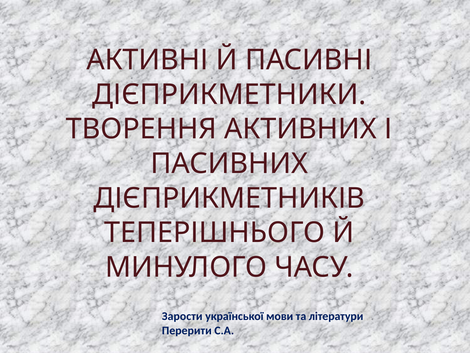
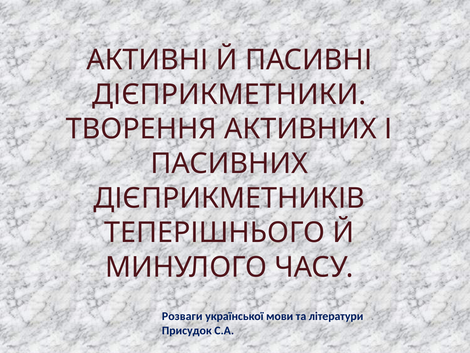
Зарости: Зарости -> Розваги (182, 316)
Перерити: Перерити -> Присудок (187, 330)
